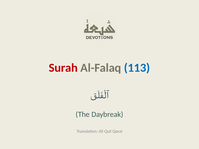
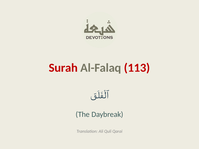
113 colour: blue -> red (137, 68)
